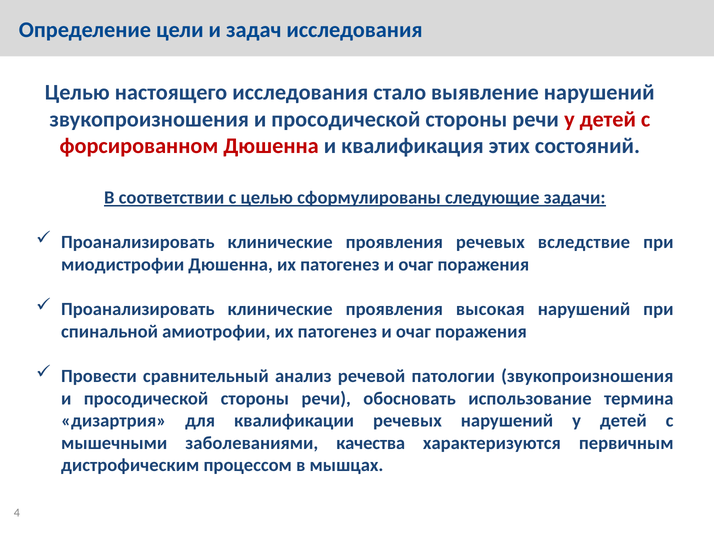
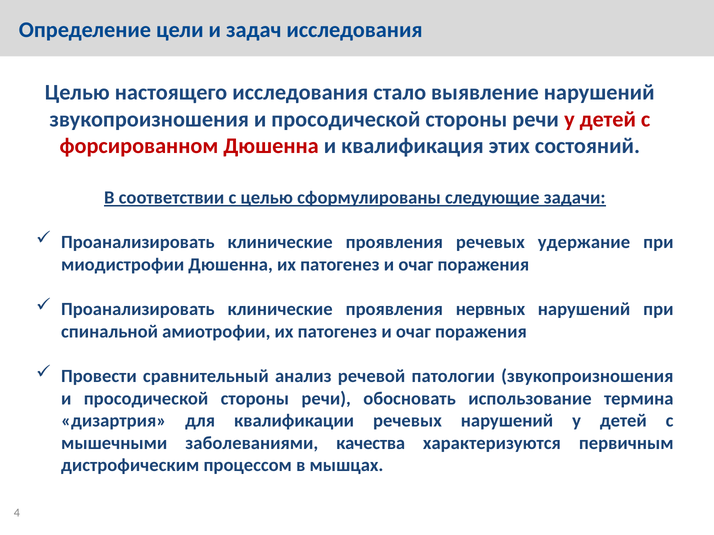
вследствие: вследствие -> удержание (584, 243)
высокая: высокая -> нервных (490, 309)
